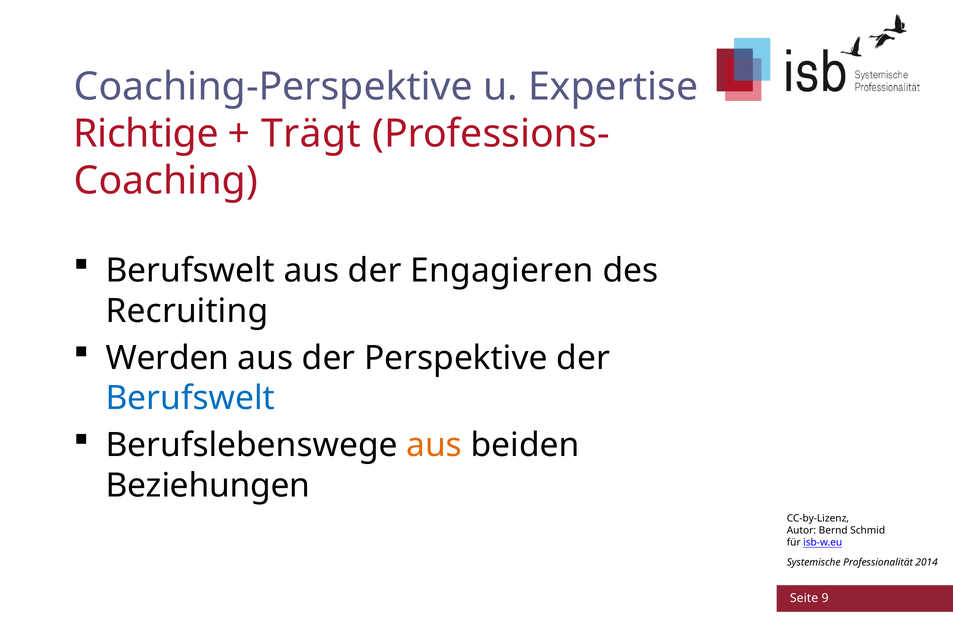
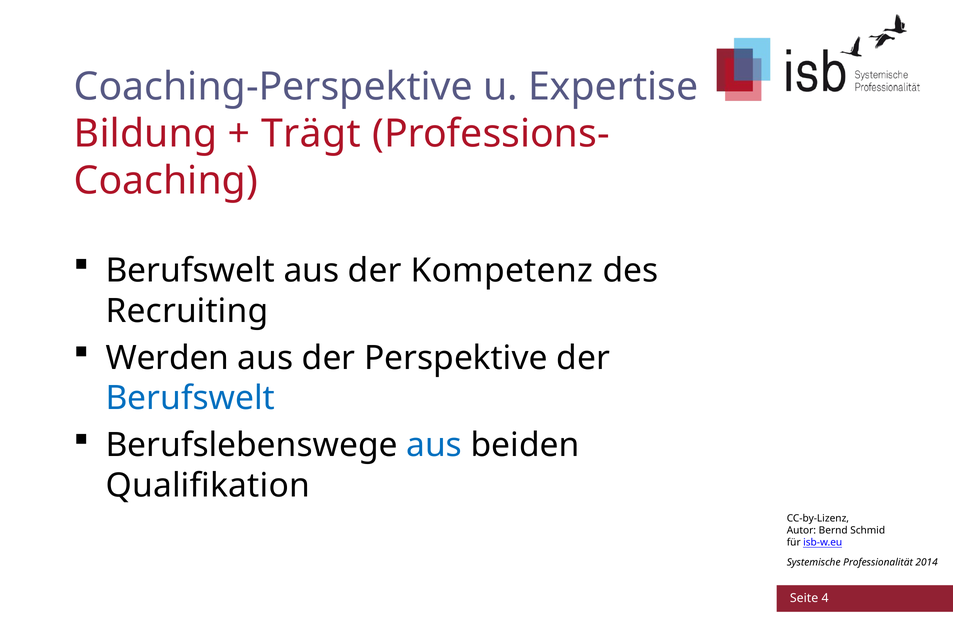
Richtige: Richtige -> Bildung (146, 134)
Engagieren: Engagieren -> Kompetenz (502, 271)
aus colour: orange -> blue (434, 446)
Beziehungen: Beziehungen -> Qualifikation (208, 486)
9: 9 -> 4 (825, 599)
